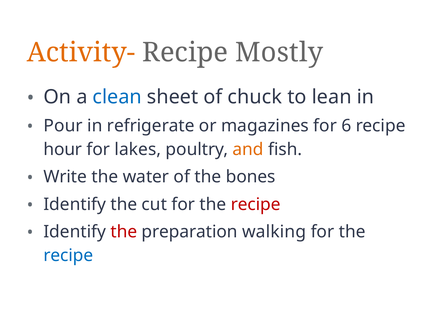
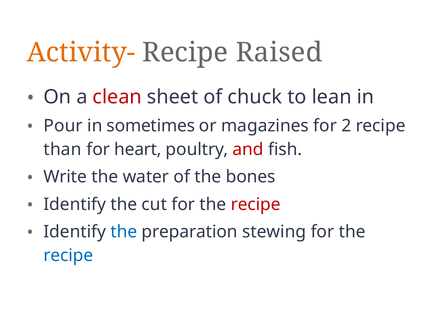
Mostly: Mostly -> Raised (279, 52)
clean colour: blue -> red (117, 97)
refrigerate: refrigerate -> sometimes (151, 126)
6: 6 -> 2 (346, 126)
hour: hour -> than (63, 150)
lakes: lakes -> heart (138, 150)
and colour: orange -> red (248, 150)
the colour: red -> blue (124, 232)
walking: walking -> stewing (274, 232)
